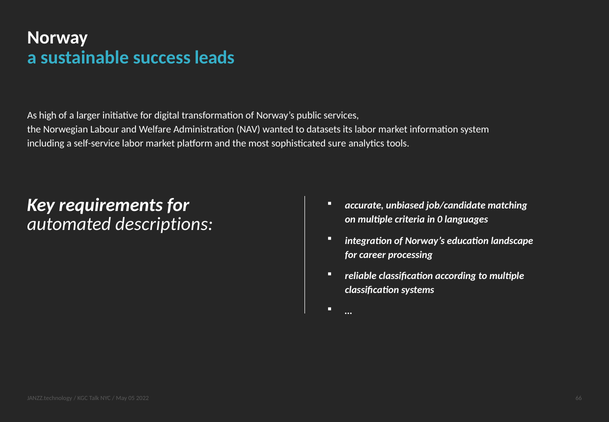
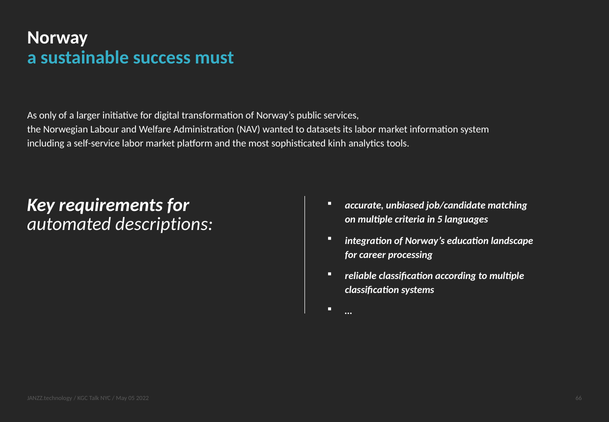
leads: leads -> must (214, 58)
high: high -> only (48, 115)
sure: sure -> kinh (337, 143)
0: 0 -> 5 (440, 219)
